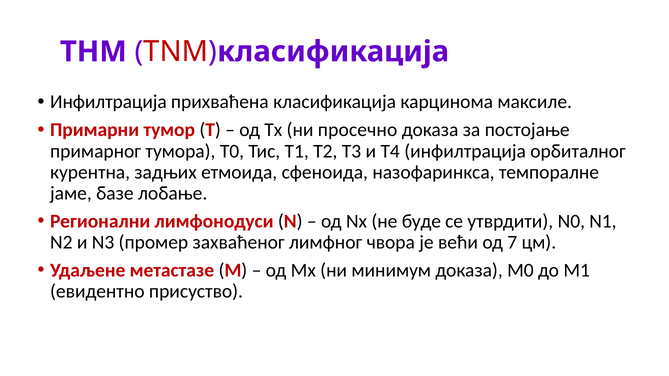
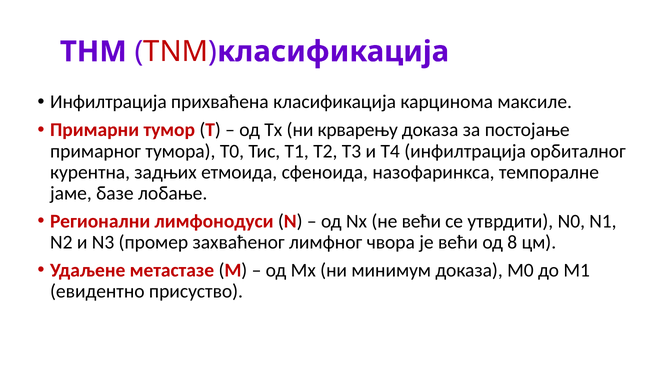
просечно: просечно -> крварењу (358, 130)
не буде: буде -> већи (421, 221)
7: 7 -> 8 (512, 242)
